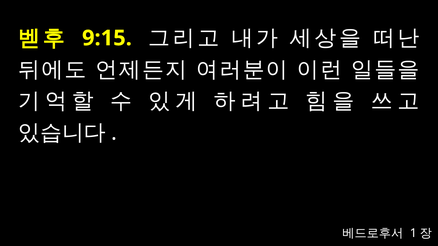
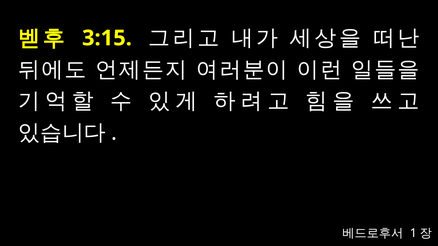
9:15: 9:15 -> 3:15 (107, 38)
